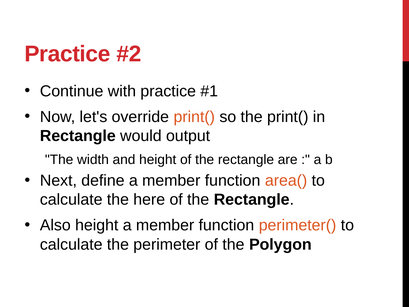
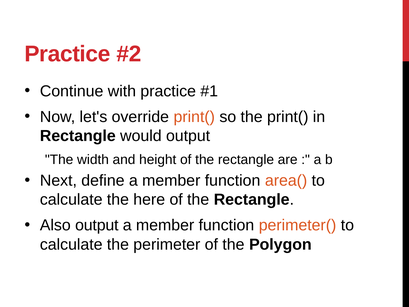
Also height: height -> output (97, 225)
